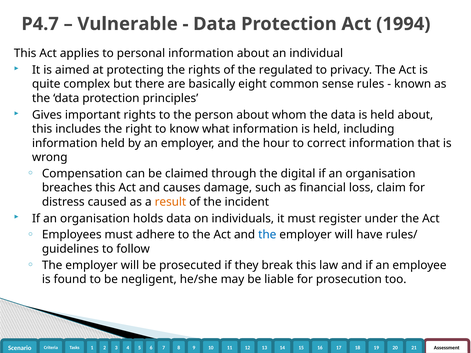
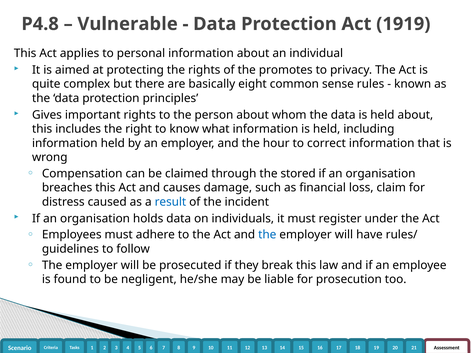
P4.7: P4.7 -> P4.8 (40, 24)
1994: 1994 -> 1919 (403, 24)
regulated: regulated -> promotes (286, 70)
digital: digital -> stored (298, 174)
result colour: orange -> blue (170, 202)
